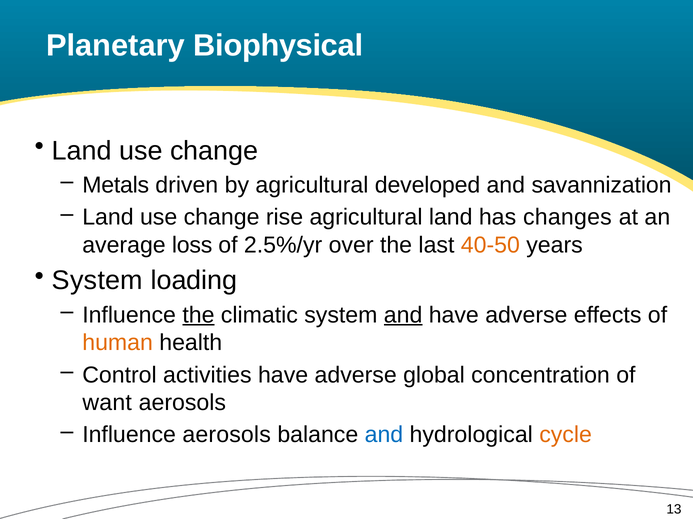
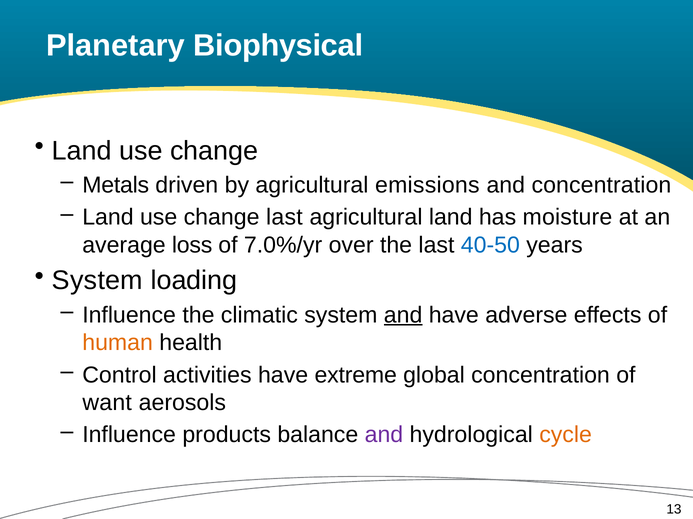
developed: developed -> emissions (427, 185)
and savannization: savannization -> concentration (601, 185)
change rise: rise -> last (284, 218)
changes: changes -> moisture (567, 218)
2.5%/yr: 2.5%/yr -> 7.0%/yr (283, 245)
40-50 colour: orange -> blue (490, 245)
the underline: present -> none (198, 315)
activities have adverse: adverse -> extreme (356, 375)
Influence aerosols: aerosols -> products (227, 436)
and colour: blue -> purple (384, 436)
